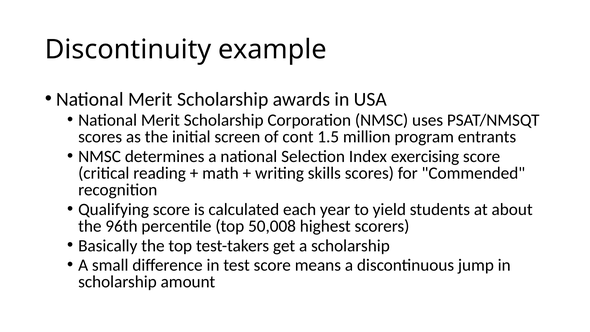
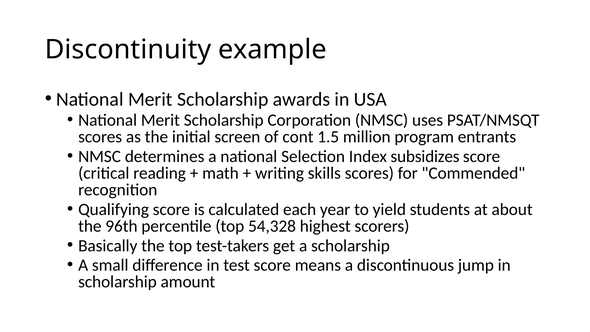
exercising: exercising -> subsidizes (425, 156)
50,008: 50,008 -> 54,328 (272, 226)
